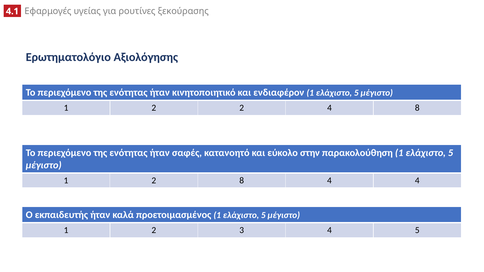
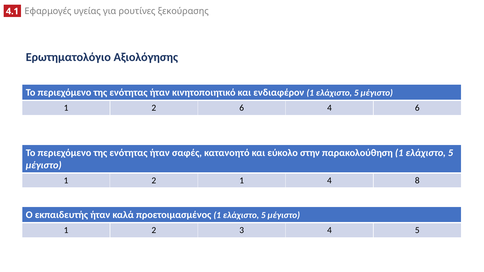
2 2: 2 -> 6 (242, 108)
4 8: 8 -> 6 (417, 108)
2 8: 8 -> 1 (242, 181)
4 4: 4 -> 8 (417, 181)
